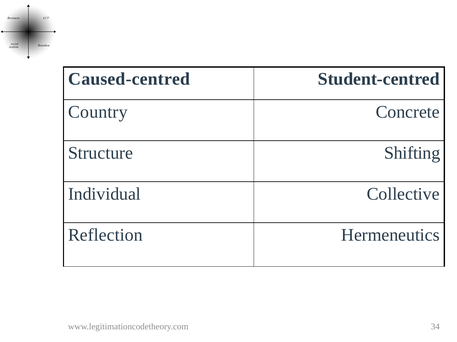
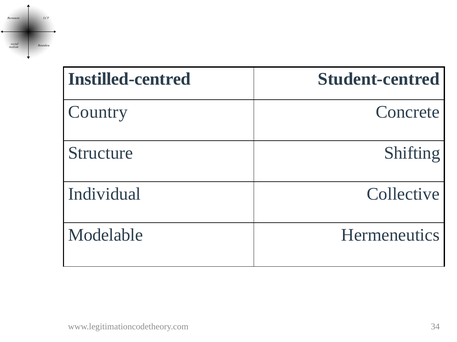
Caused-centred: Caused-centred -> Instilled-centred (129, 79)
Reflection: Reflection -> Modelable (106, 235)
